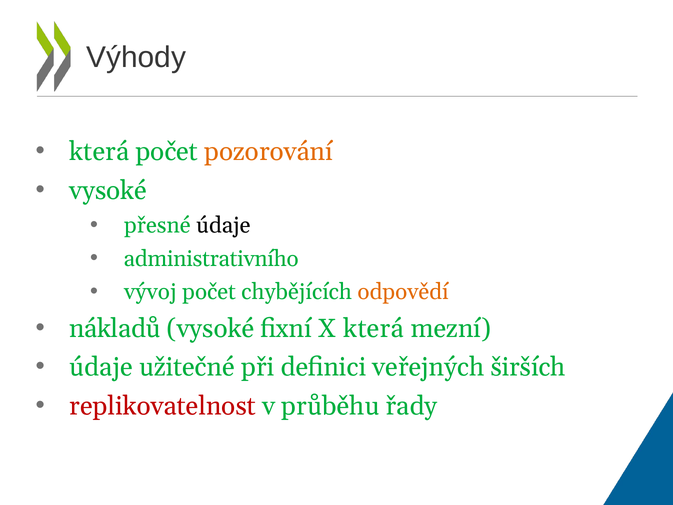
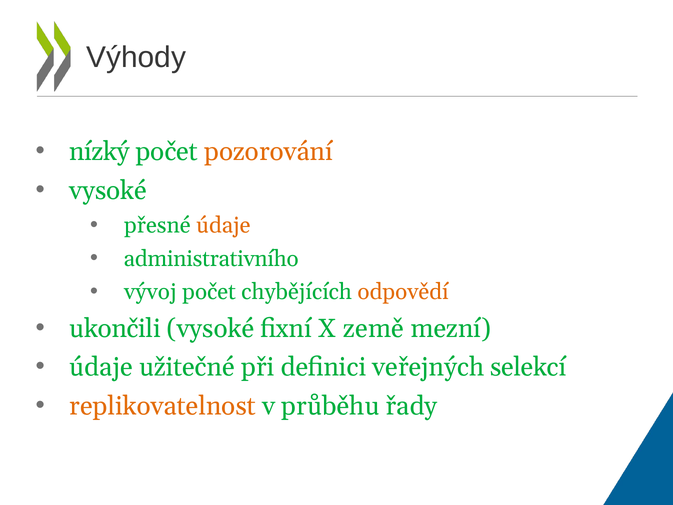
která: která -> nízký (99, 152)
údaje colour: black -> orange (223, 225)
nákladů: nákladů -> ukončili (115, 328)
X která: která -> země (374, 328)
širších: širších -> selekcí (528, 367)
replikovatelnost colour: red -> orange (163, 406)
